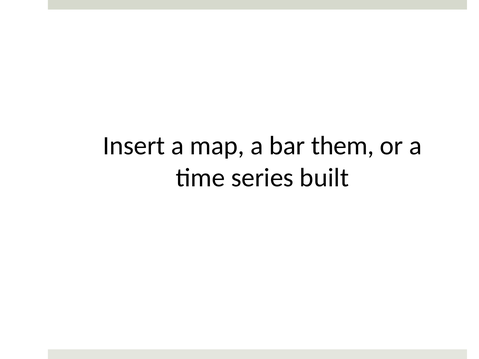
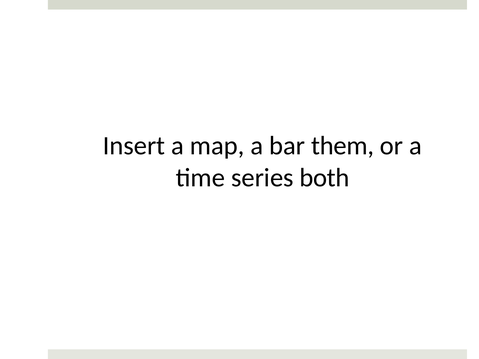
built: built -> both (324, 178)
